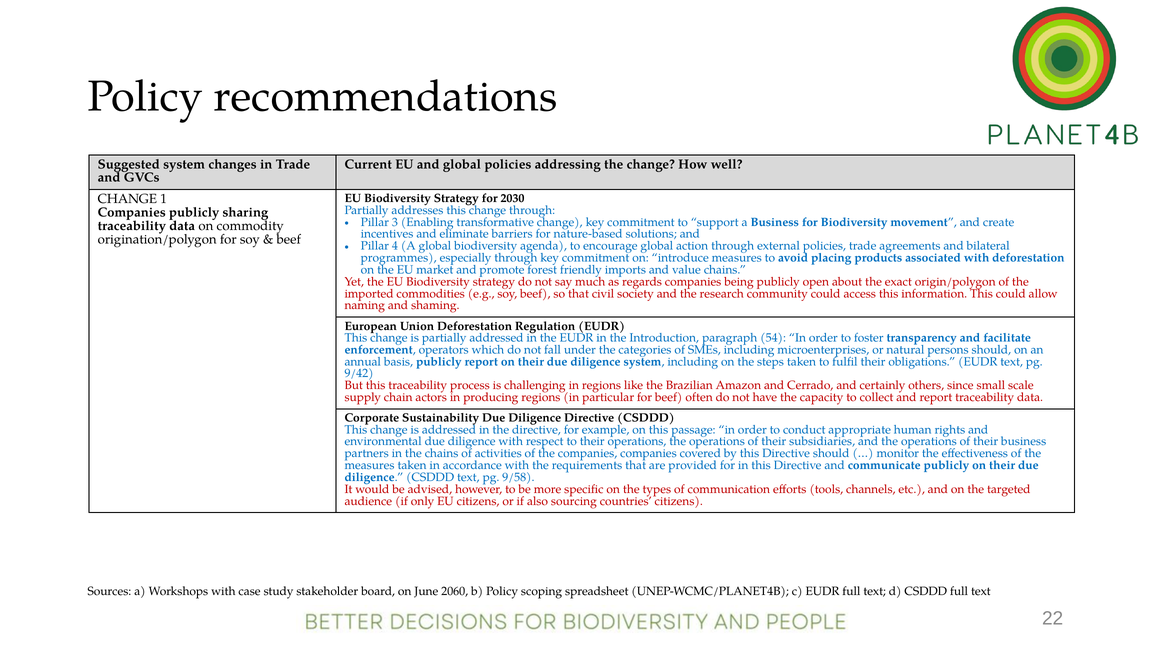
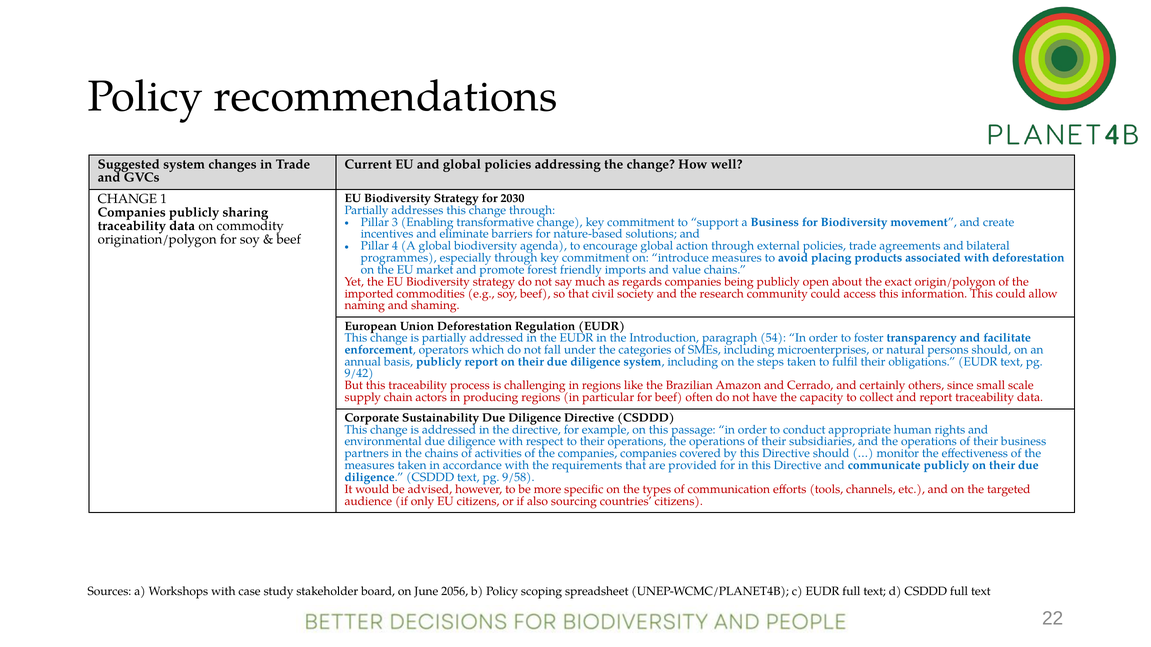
2060: 2060 -> 2056 (455, 592)
